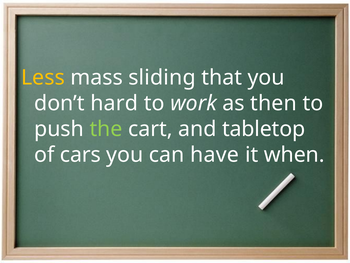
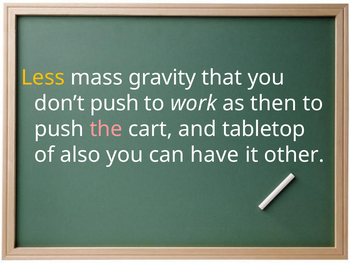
sliding: sliding -> gravity (162, 77)
don’t hard: hard -> push (114, 103)
the colour: light green -> pink (106, 129)
cars: cars -> also (80, 154)
when: when -> other (294, 154)
